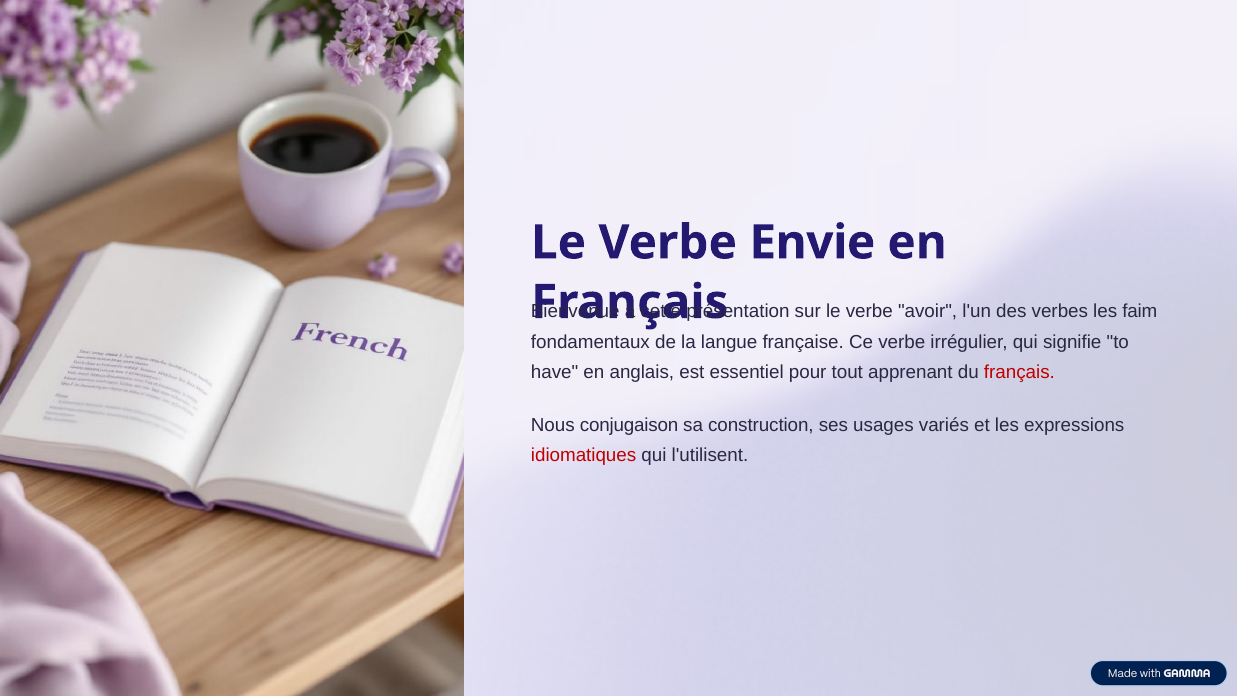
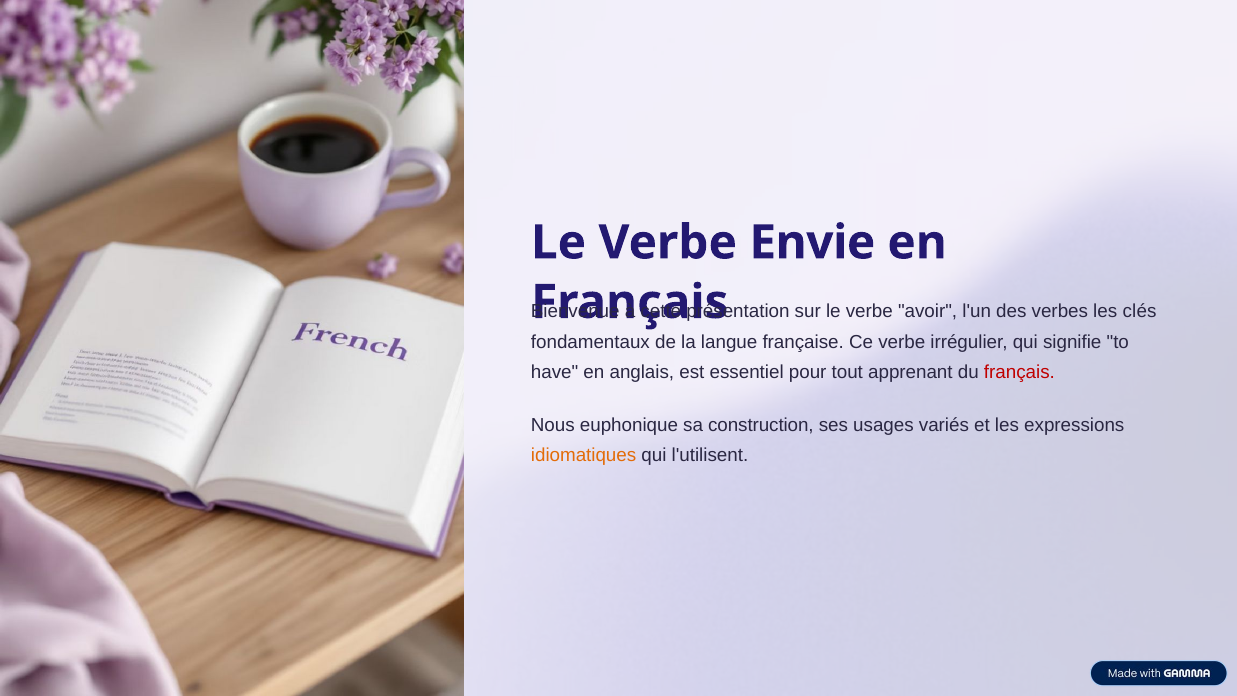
faim: faim -> clés (1140, 311)
conjugaison: conjugaison -> euphonique (629, 425)
idiomatiques colour: red -> orange (584, 455)
